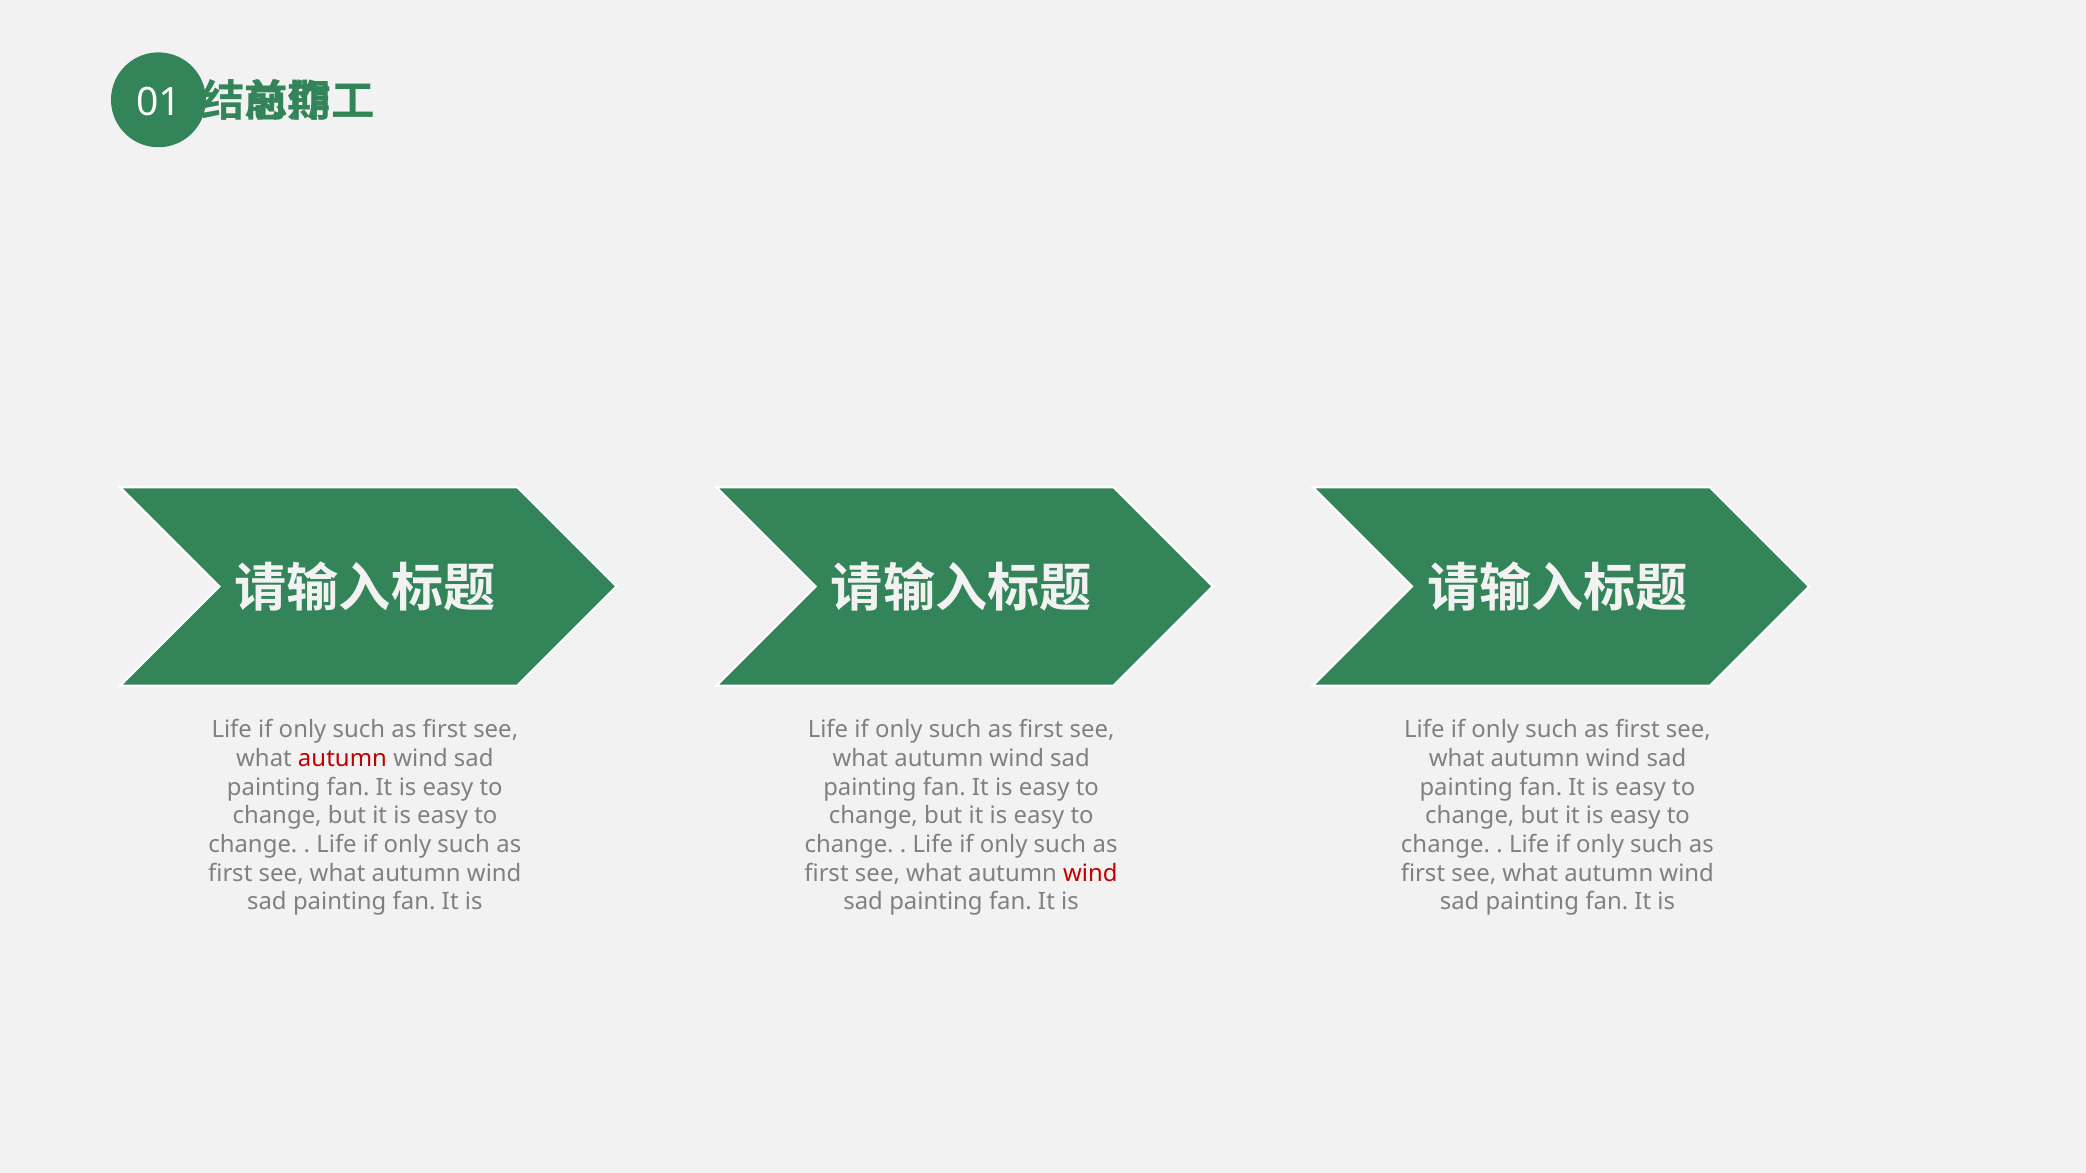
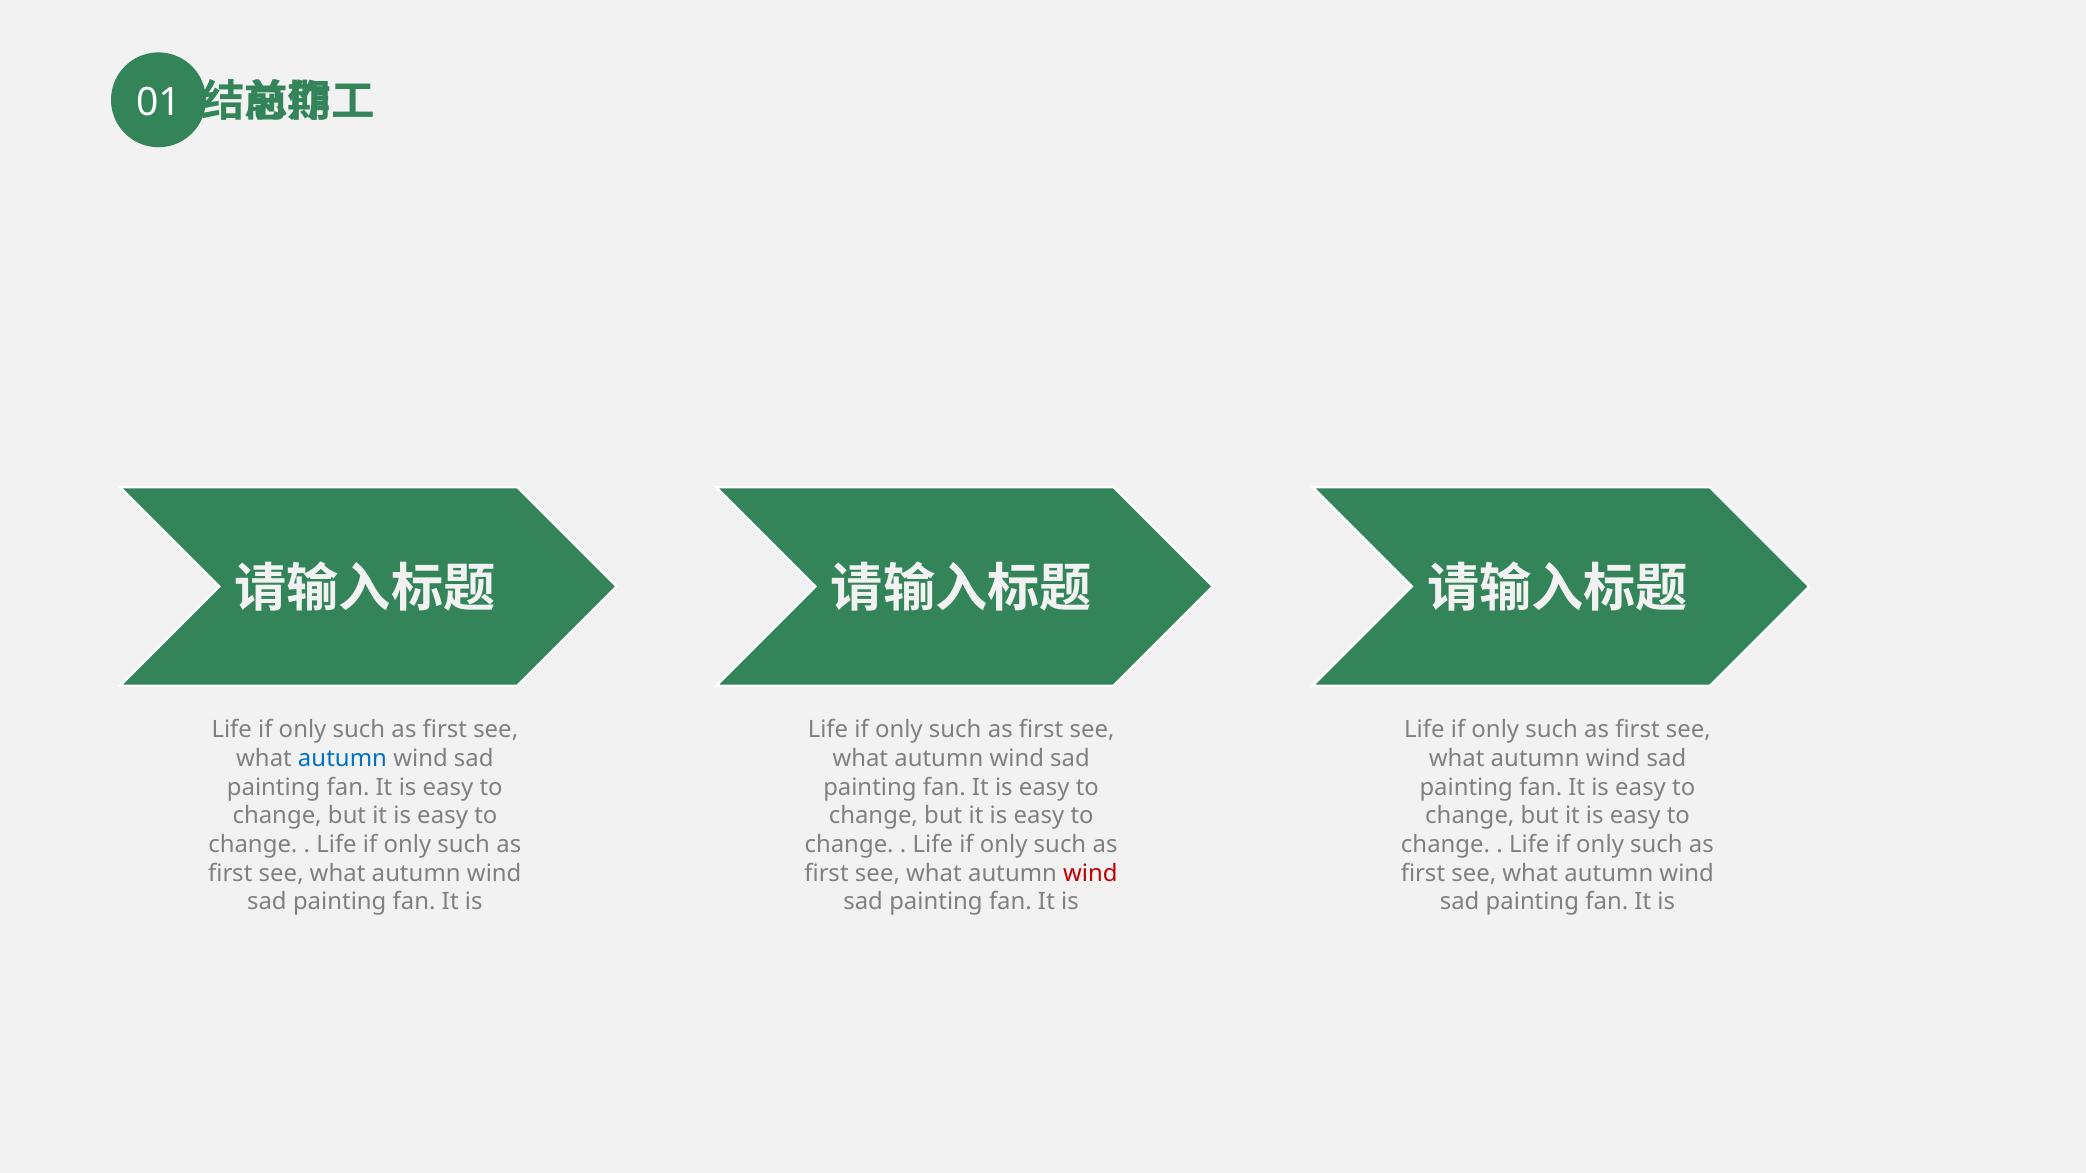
autumn colour: red -> blue (342, 759)
